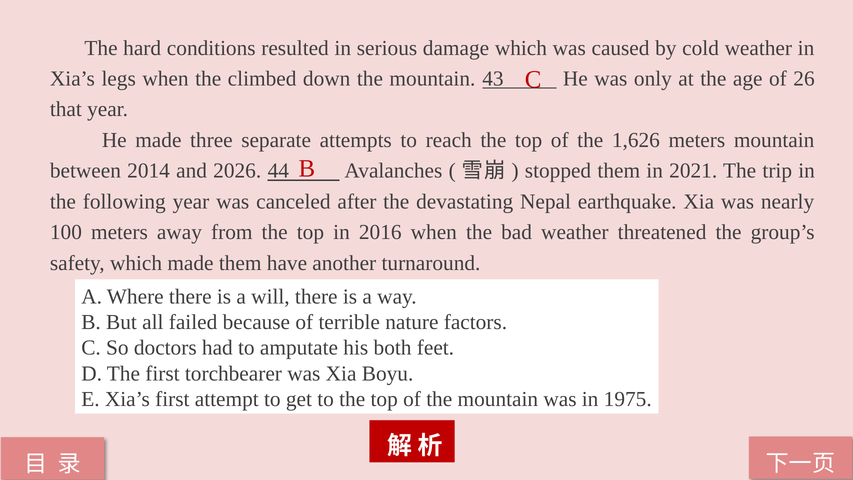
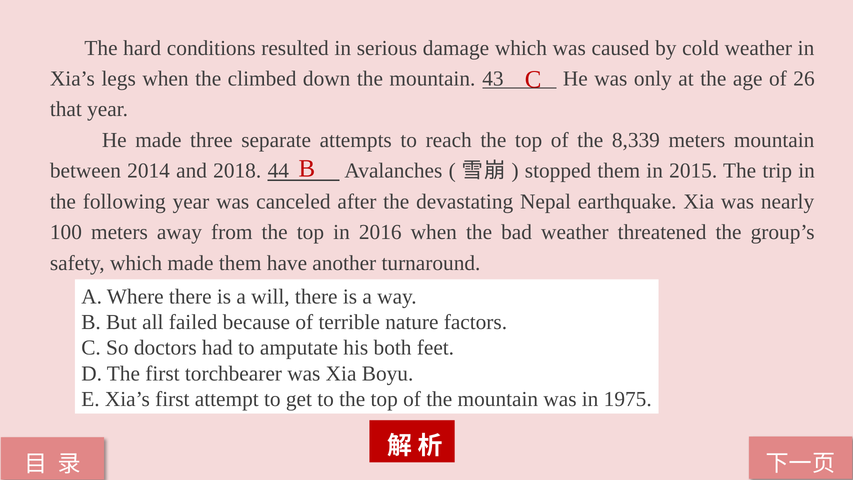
1,626: 1,626 -> 8,339 (636, 140)
2026: 2026 -> 2018 (237, 171)
2021: 2021 -> 2015 (693, 171)
